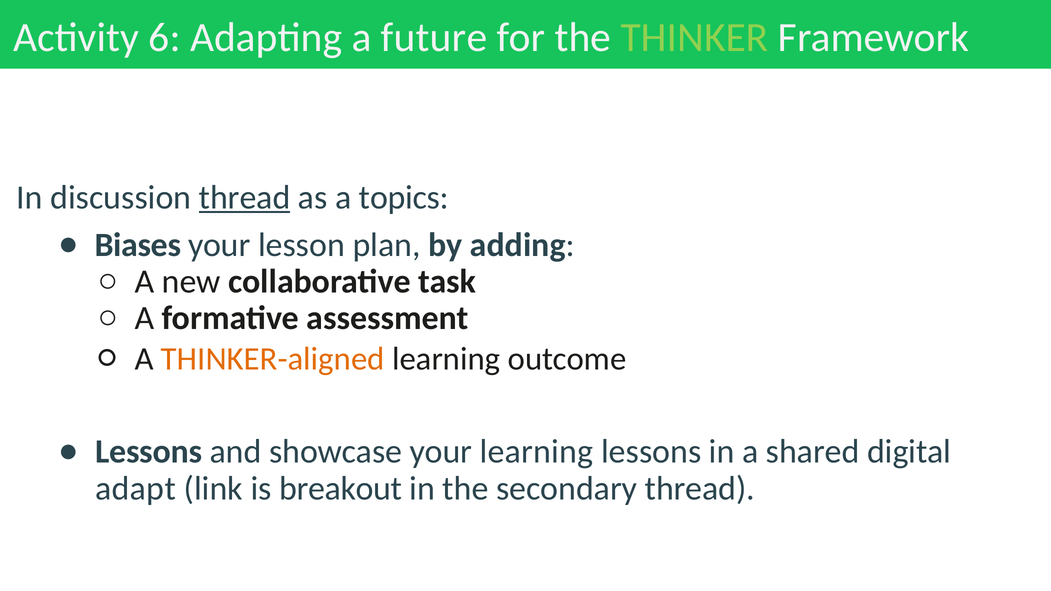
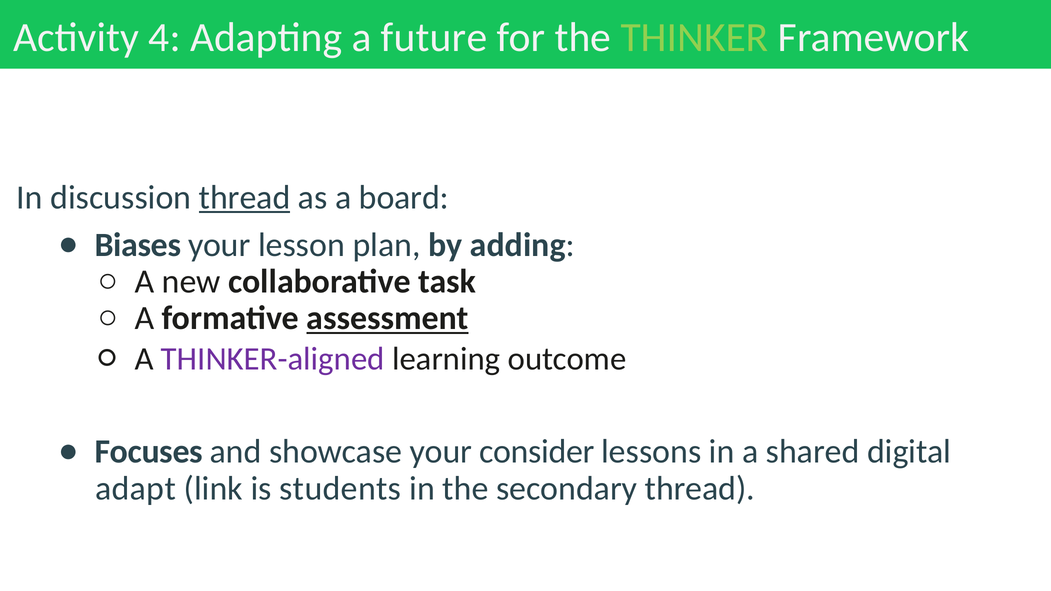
6: 6 -> 4 (165, 38)
topics: topics -> board (404, 197)
assessment underline: none -> present (387, 318)
THINKER-aligned colour: orange -> purple (273, 359)
Lessons: Lessons -> Focuses (149, 452)
your learning: learning -> consider (537, 452)
breakout: breakout -> students (340, 489)
